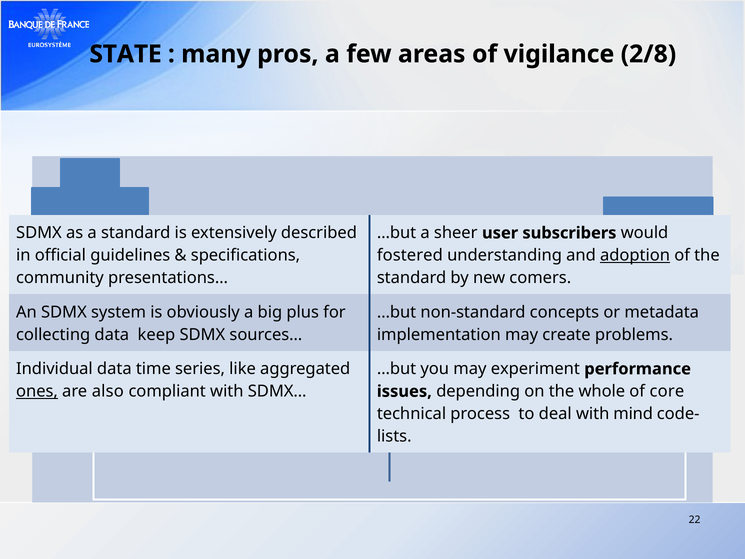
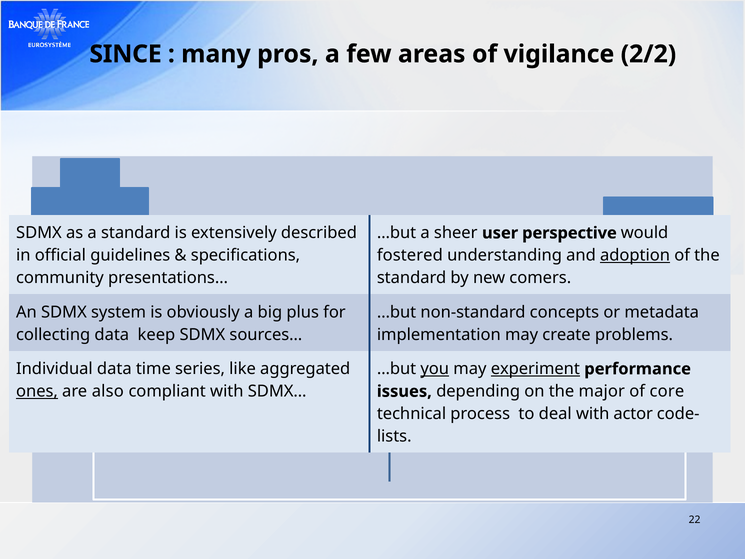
STATE: STATE -> SINCE (126, 54)
2/8: 2/8 -> 2/2 (648, 54)
subscribers: subscribers -> perspective (569, 233)
you underline: none -> present (435, 369)
experiment underline: none -> present (535, 369)
whole: whole -> major (602, 391)
mind: mind -> actor (633, 414)
